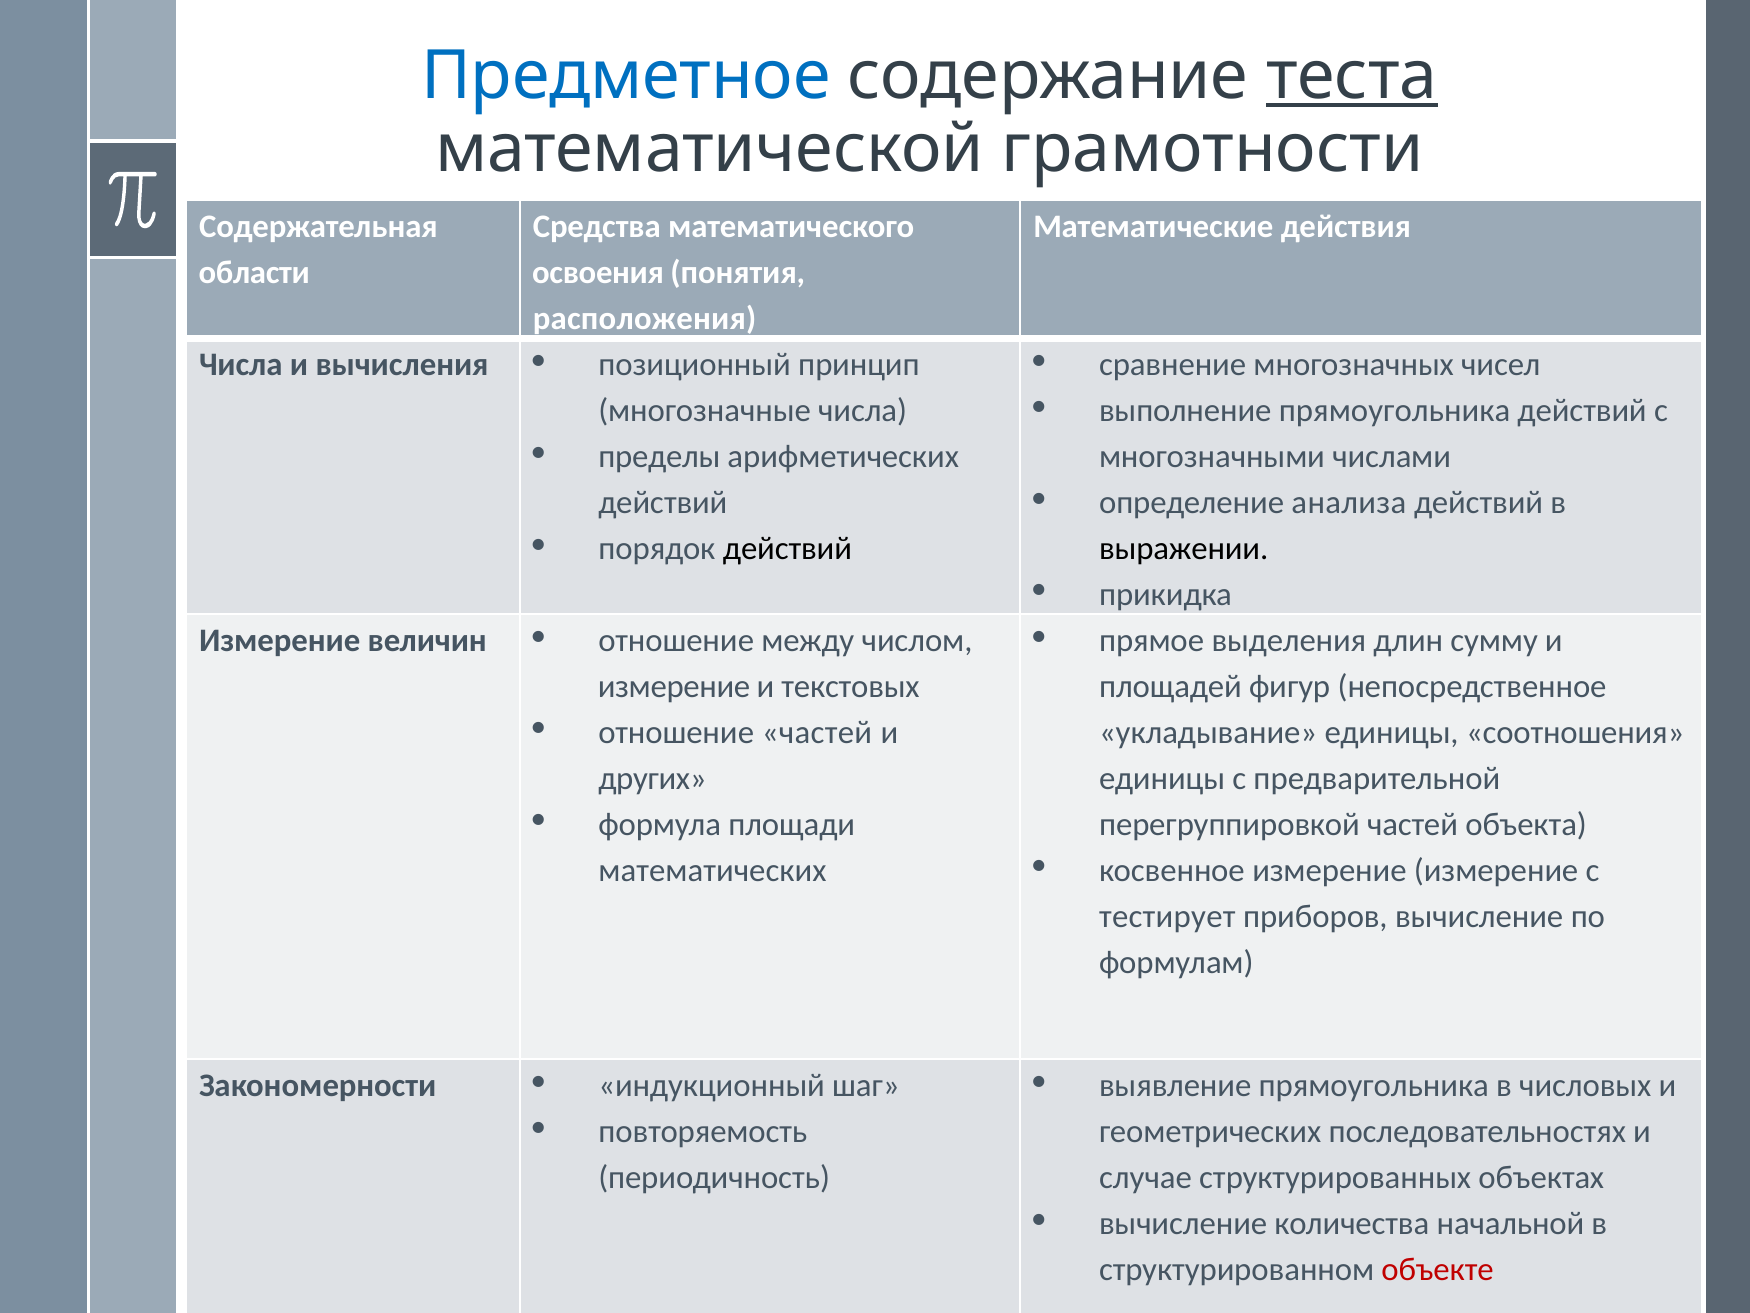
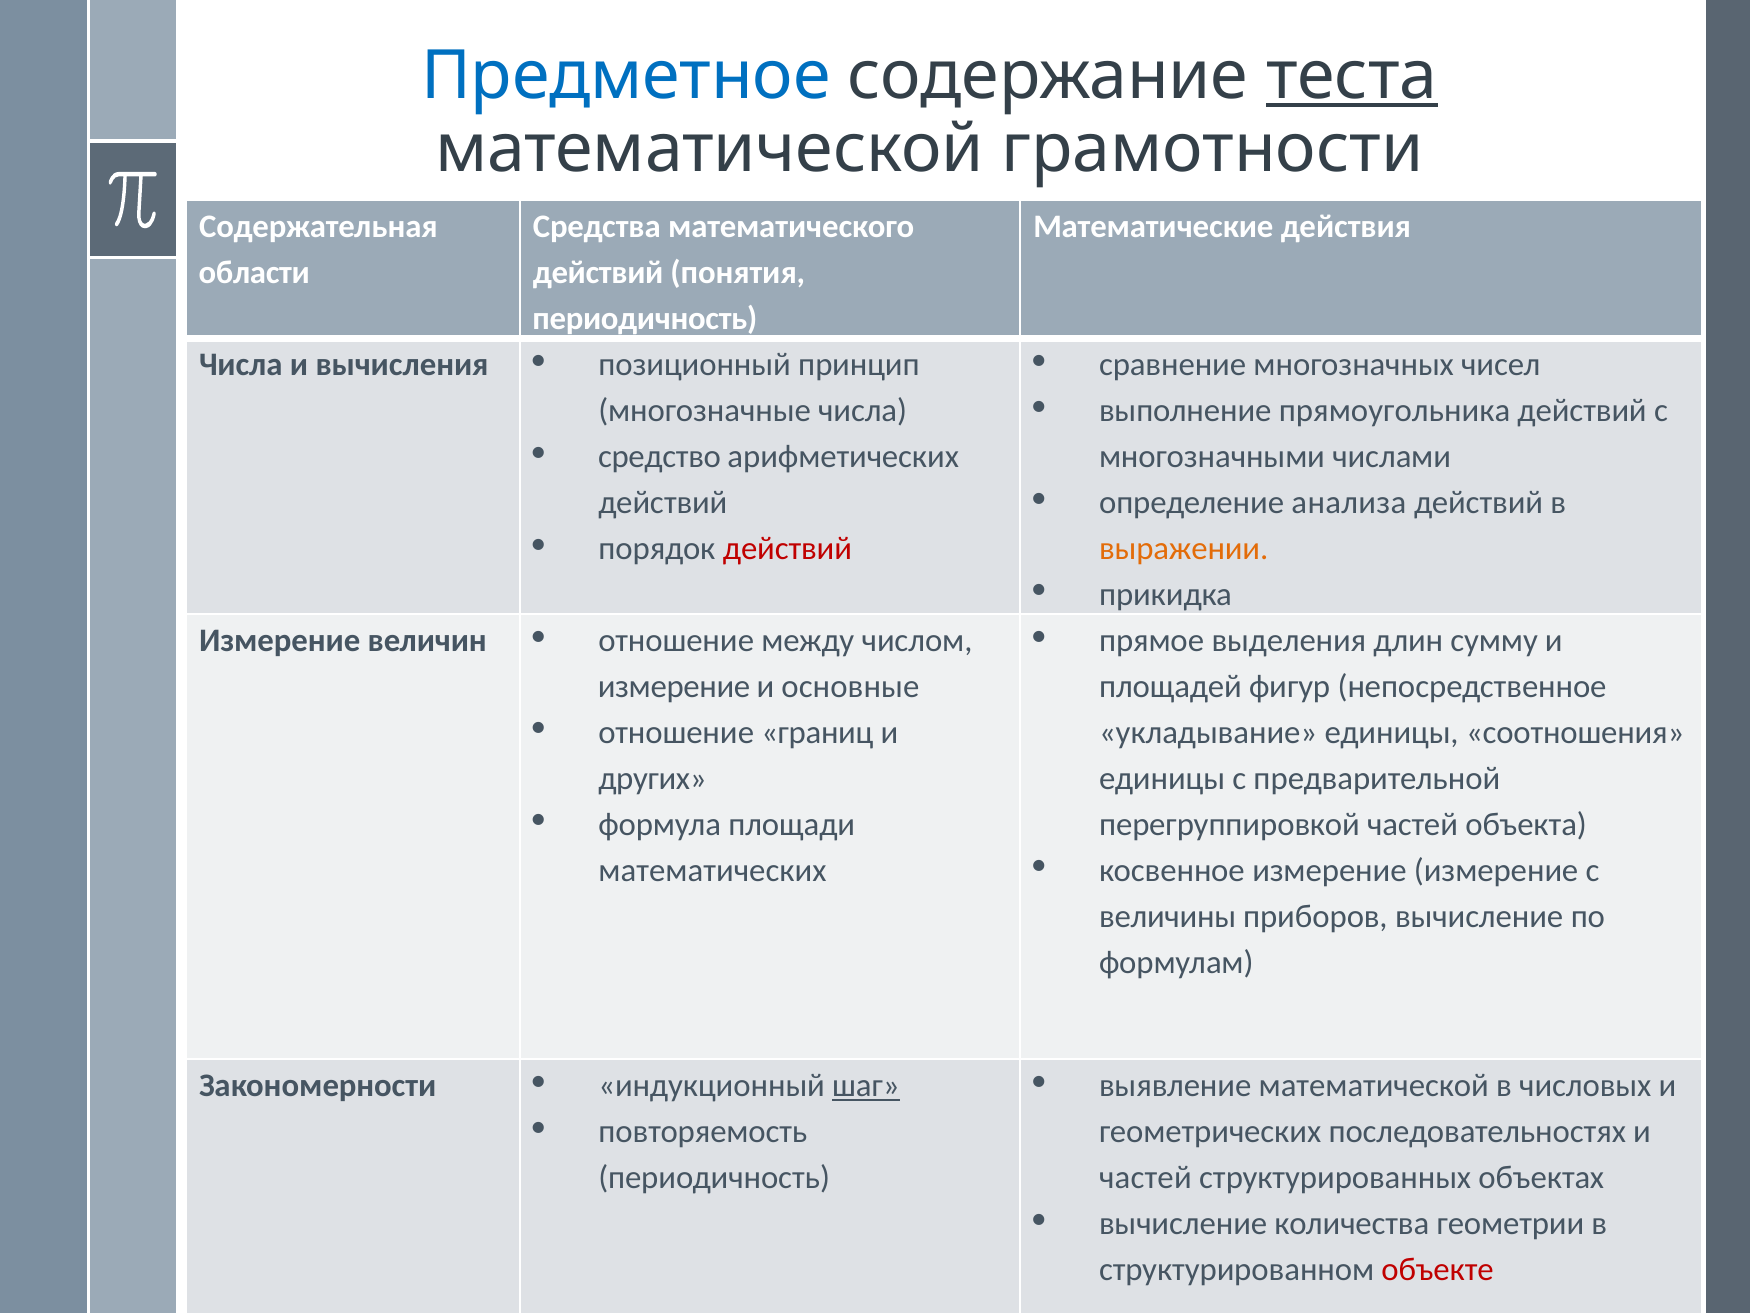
освоения: освоения -> действий (598, 273)
расположения: расположения -> периодичность (645, 319)
пределы: пределы -> средство (659, 457)
действий colour: black -> red (787, 548)
выражении colour: black -> orange (1184, 548)
текстовых: текстовых -> основные (850, 686)
отношение частей: частей -> границ (817, 732)
тестирует: тестирует -> величины (1168, 916)
выявление прямоугольника: прямоугольника -> математической (1374, 1085)
шаг underline: none -> present (866, 1085)
случае: случае -> частей (1145, 1177)
начальной: начальной -> геометрии (1510, 1223)
